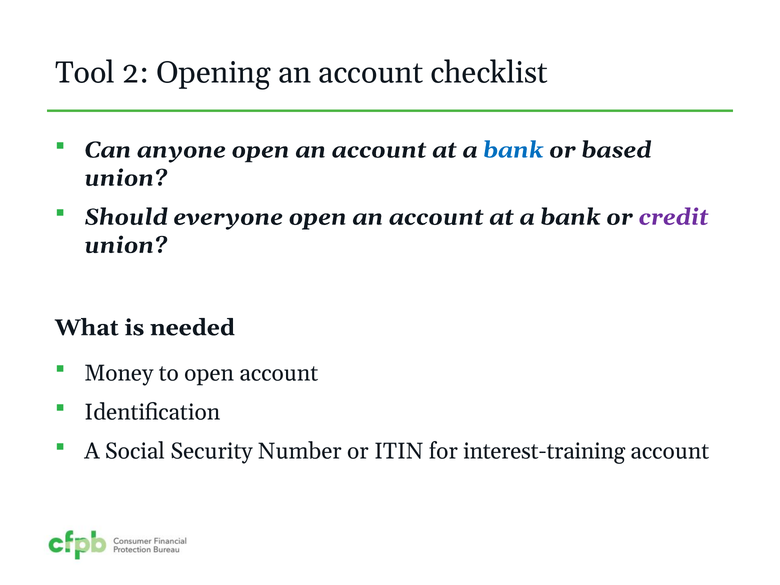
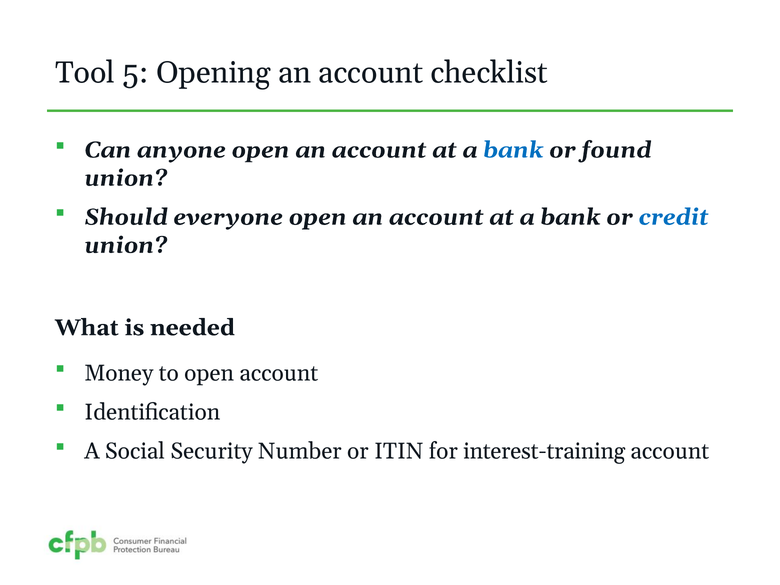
2: 2 -> 5 (135, 73)
based: based -> found (616, 150)
credit colour: purple -> blue (674, 217)
